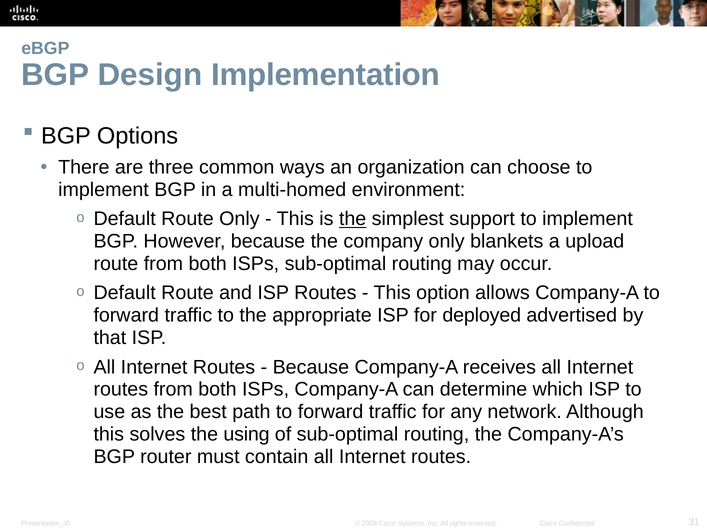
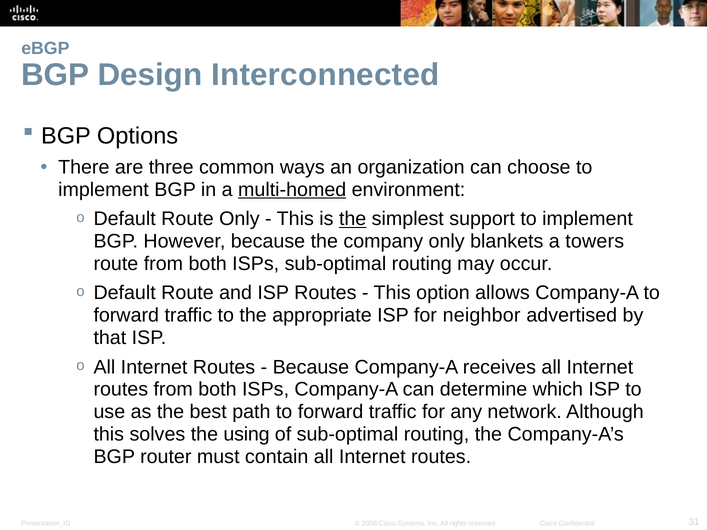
Implementation: Implementation -> Interconnected (325, 75)
multi-homed underline: none -> present (292, 190)
upload: upload -> towers (595, 241)
deployed: deployed -> neighbor (482, 316)
